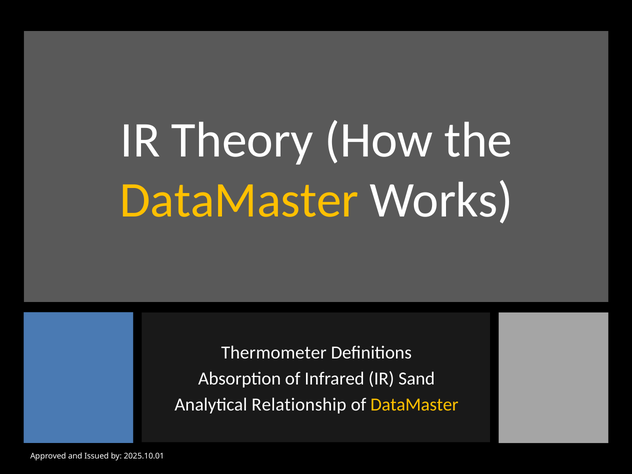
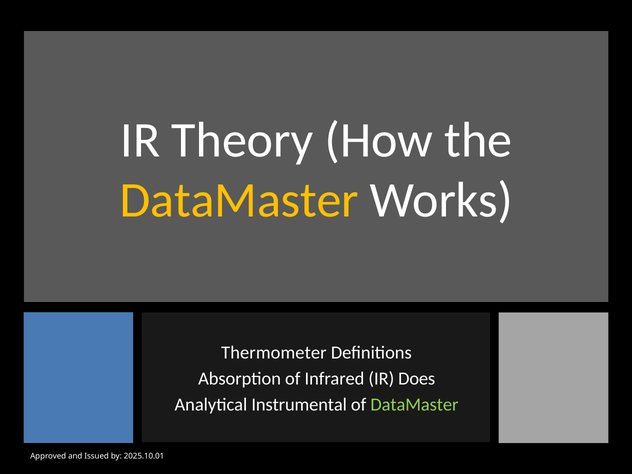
Sand: Sand -> Does (417, 379)
Relationship: Relationship -> Instrumental (299, 404)
DataMaster colour: yellow -> light green (414, 404)
